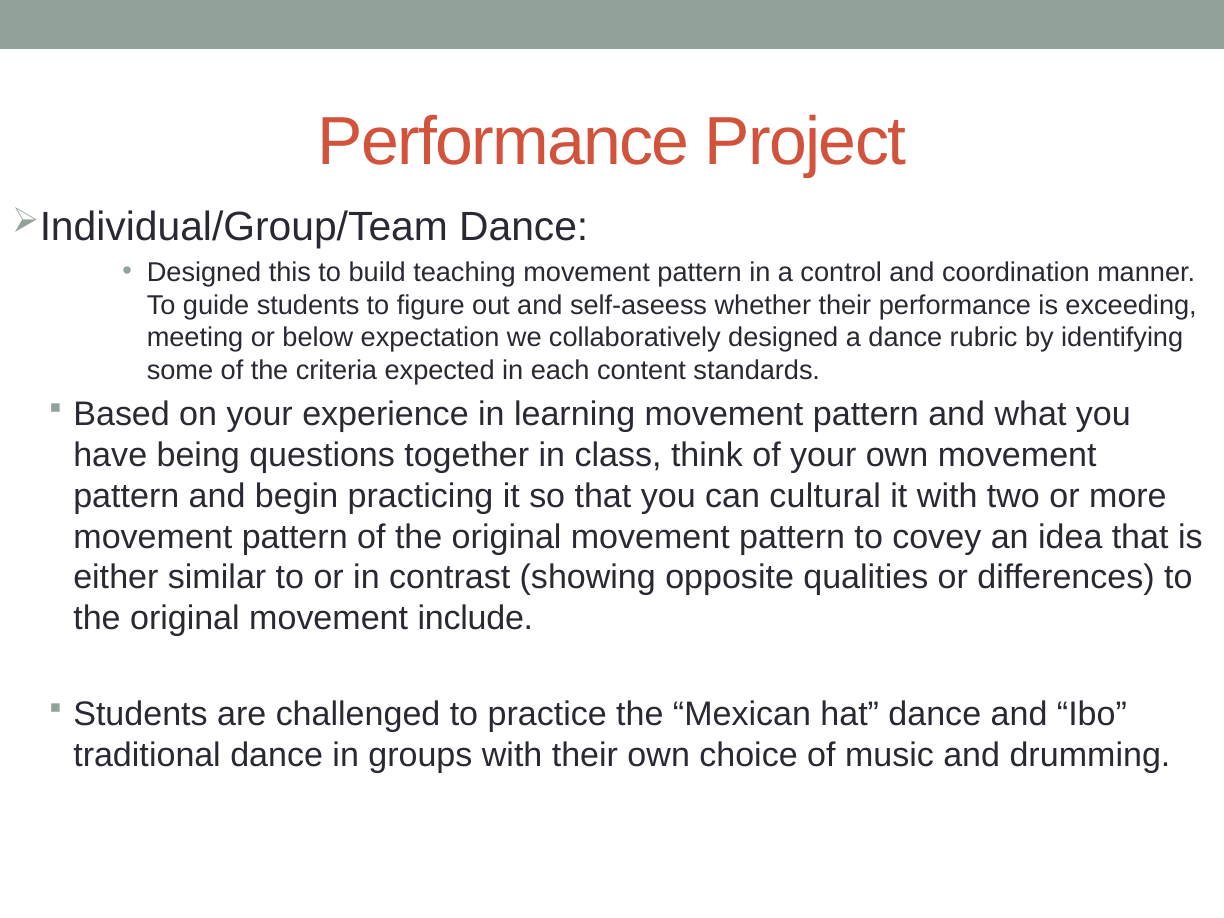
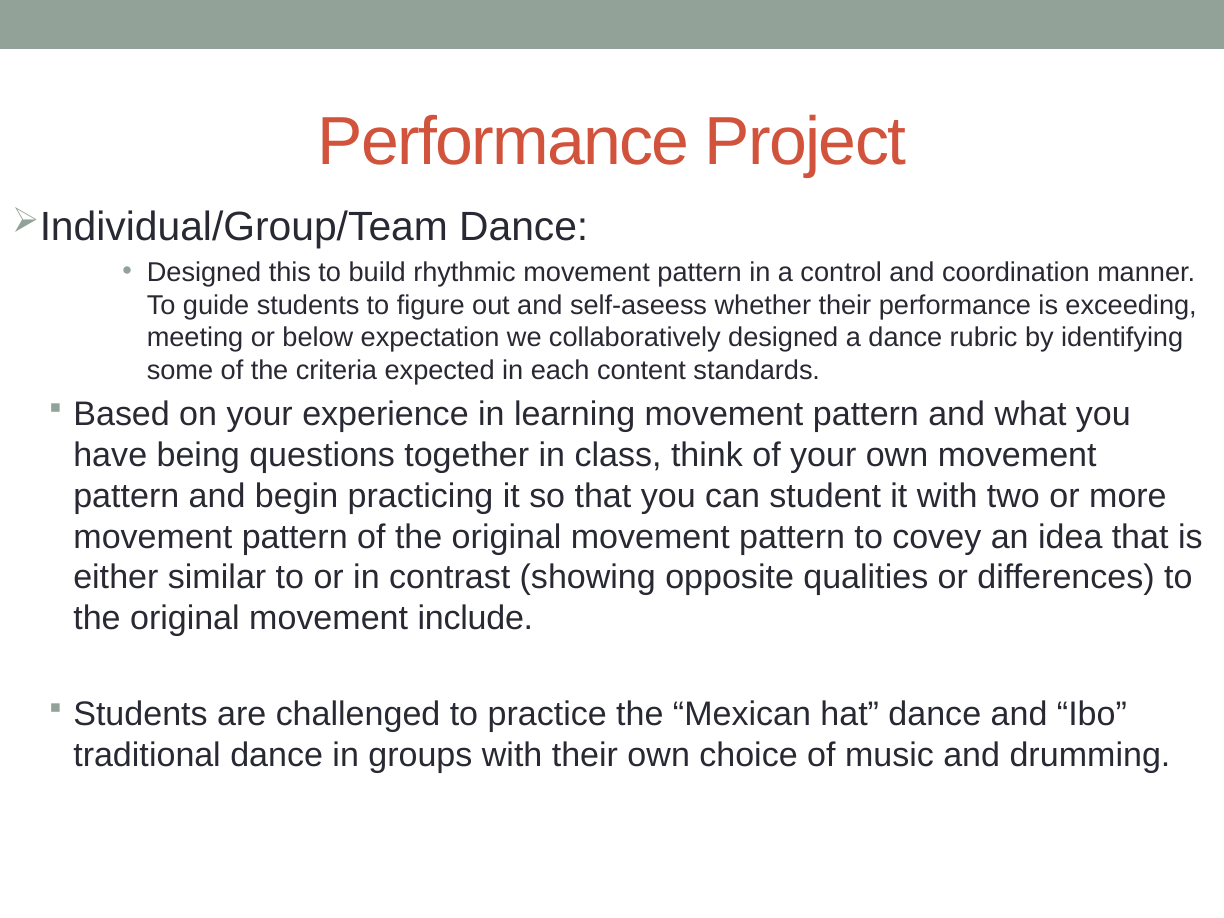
teaching: teaching -> rhythmic (465, 273)
cultural: cultural -> student (825, 496)
